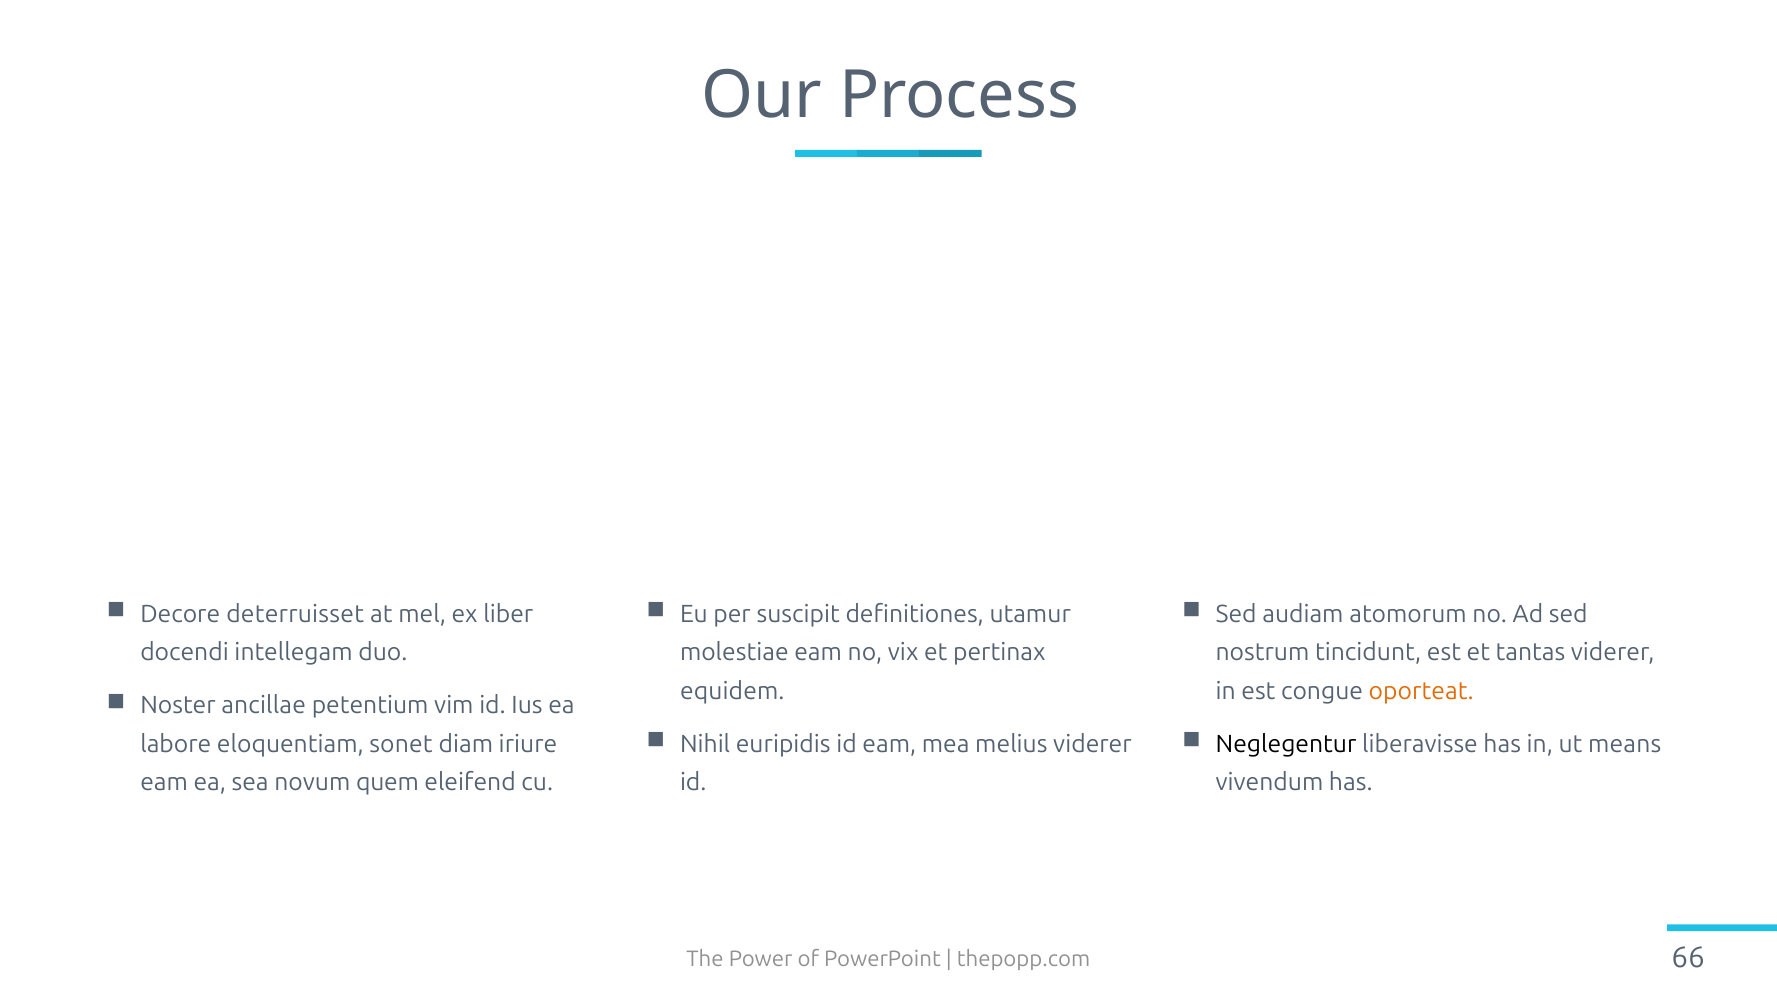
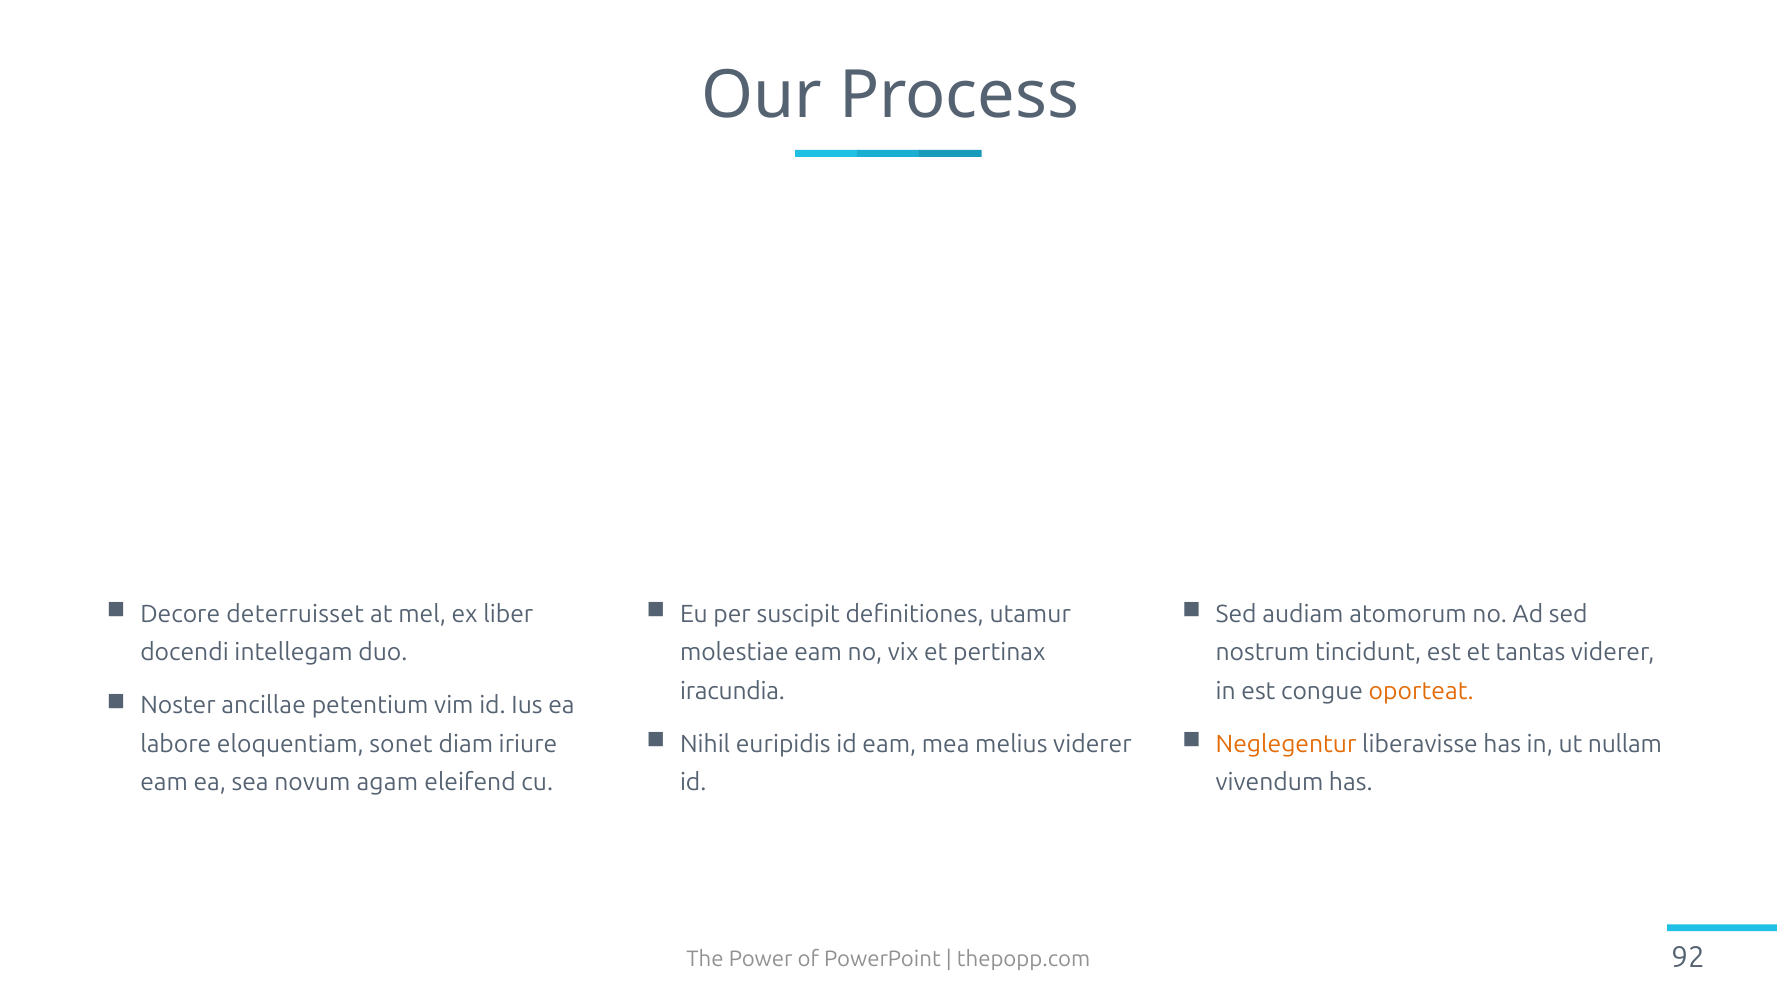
equidem: equidem -> iracundia (732, 691)
Neglegentur colour: black -> orange (1286, 745)
means: means -> nullam (1625, 745)
quem: quem -> agam (387, 783)
66: 66 -> 92 (1688, 959)
